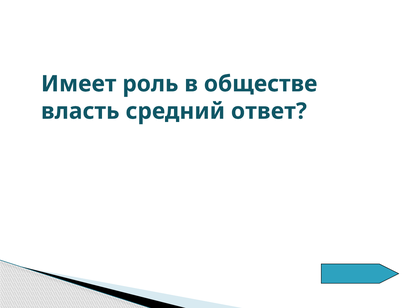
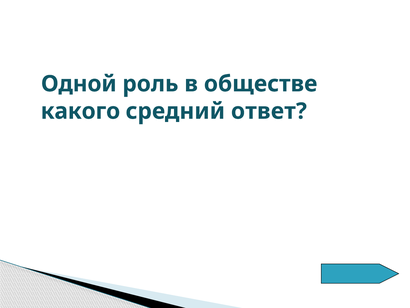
Имеет: Имеет -> Одной (79, 84)
власть: власть -> какого (80, 111)
